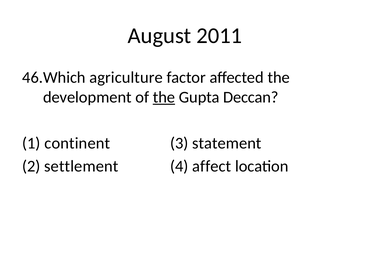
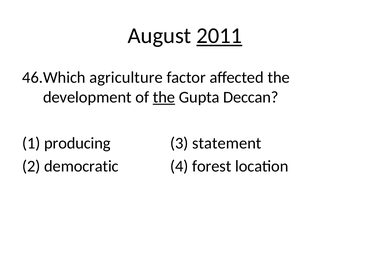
2011 underline: none -> present (219, 36)
continent: continent -> producing (77, 143)
settlement: settlement -> democratic (81, 166)
affect: affect -> forest (212, 166)
